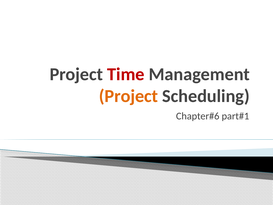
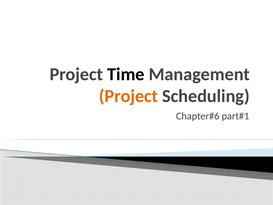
Time colour: red -> black (126, 74)
